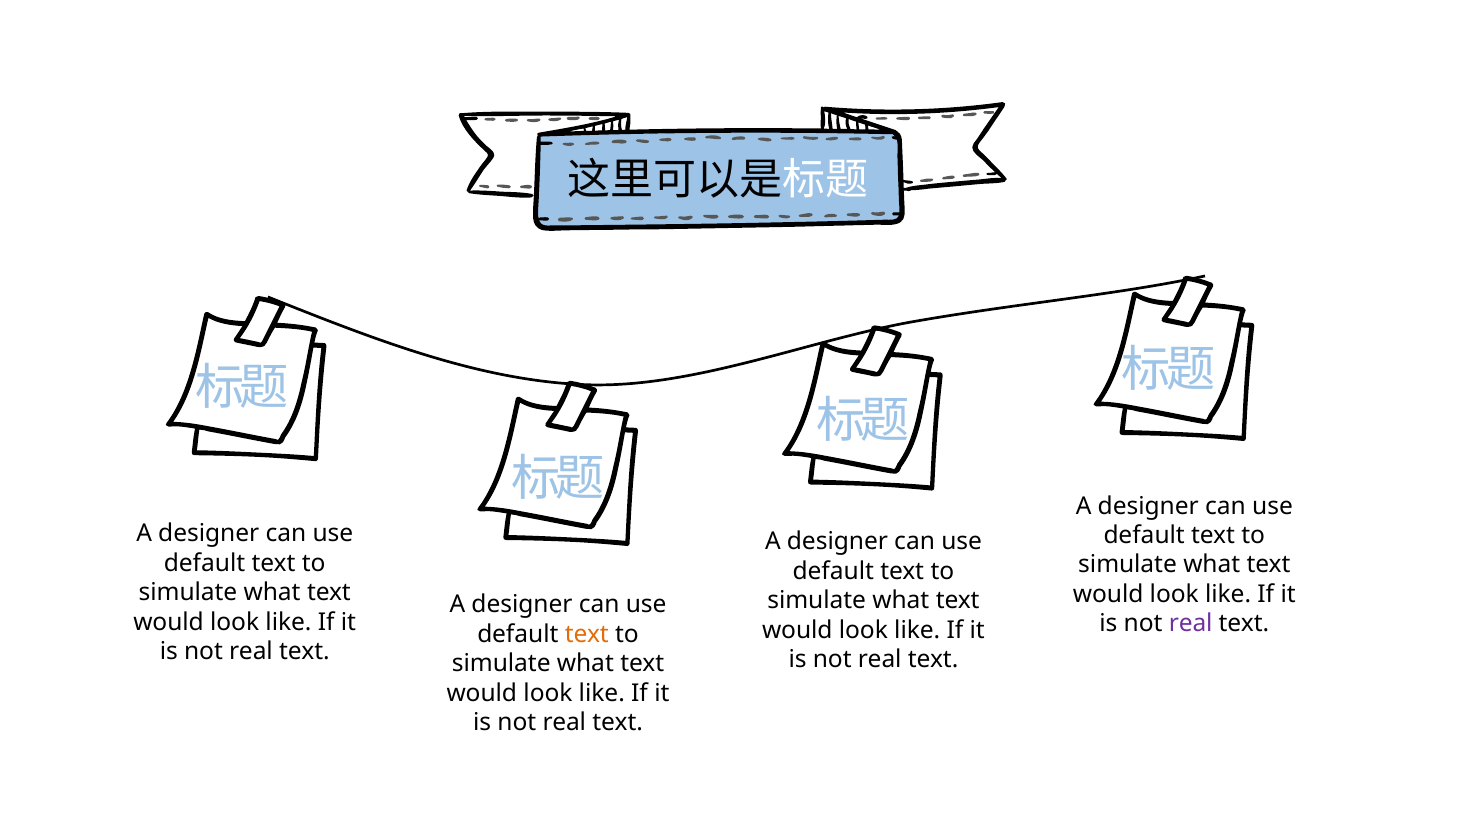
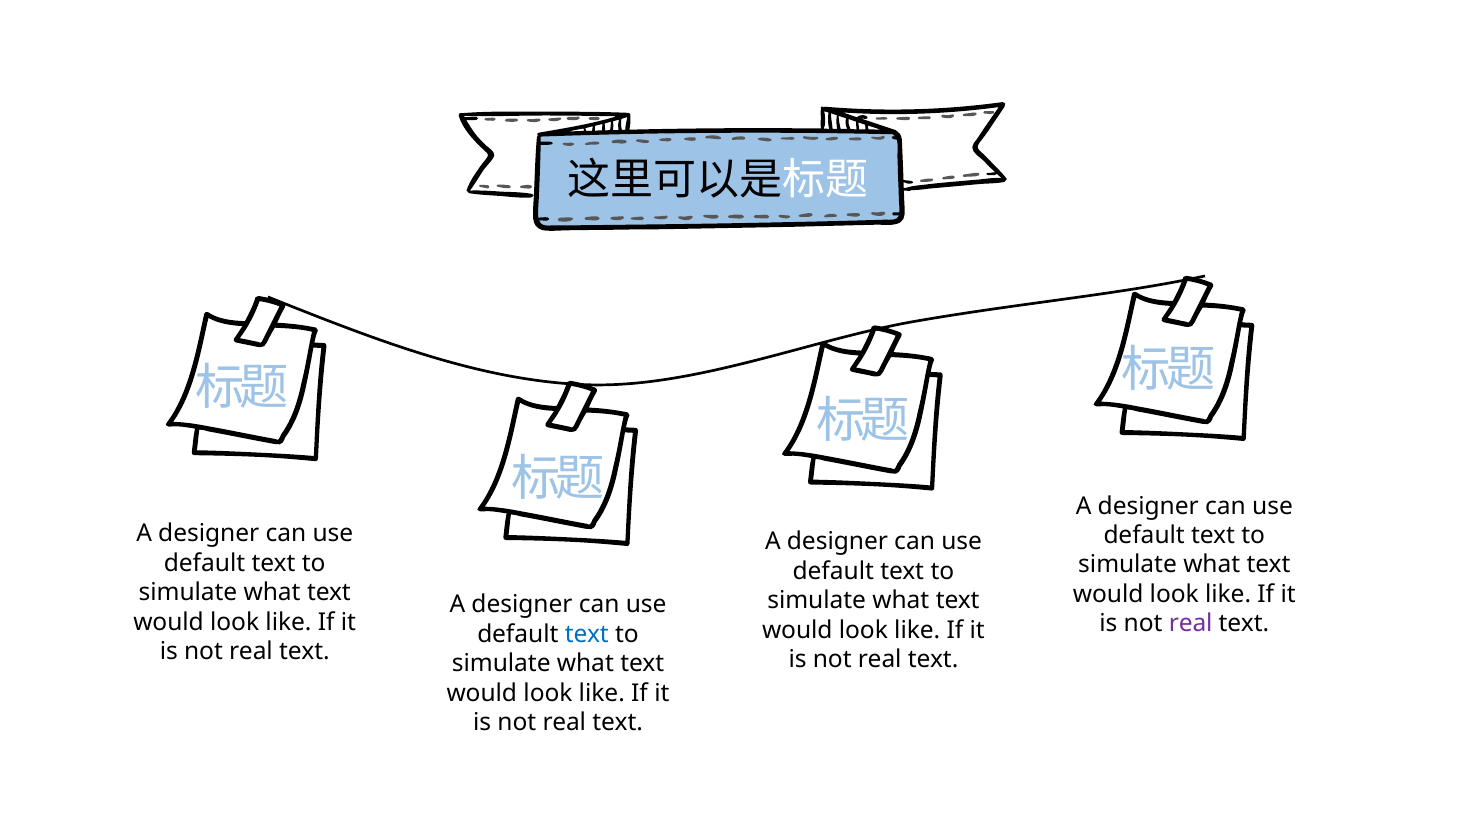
text colour: orange -> blue (587, 634)
